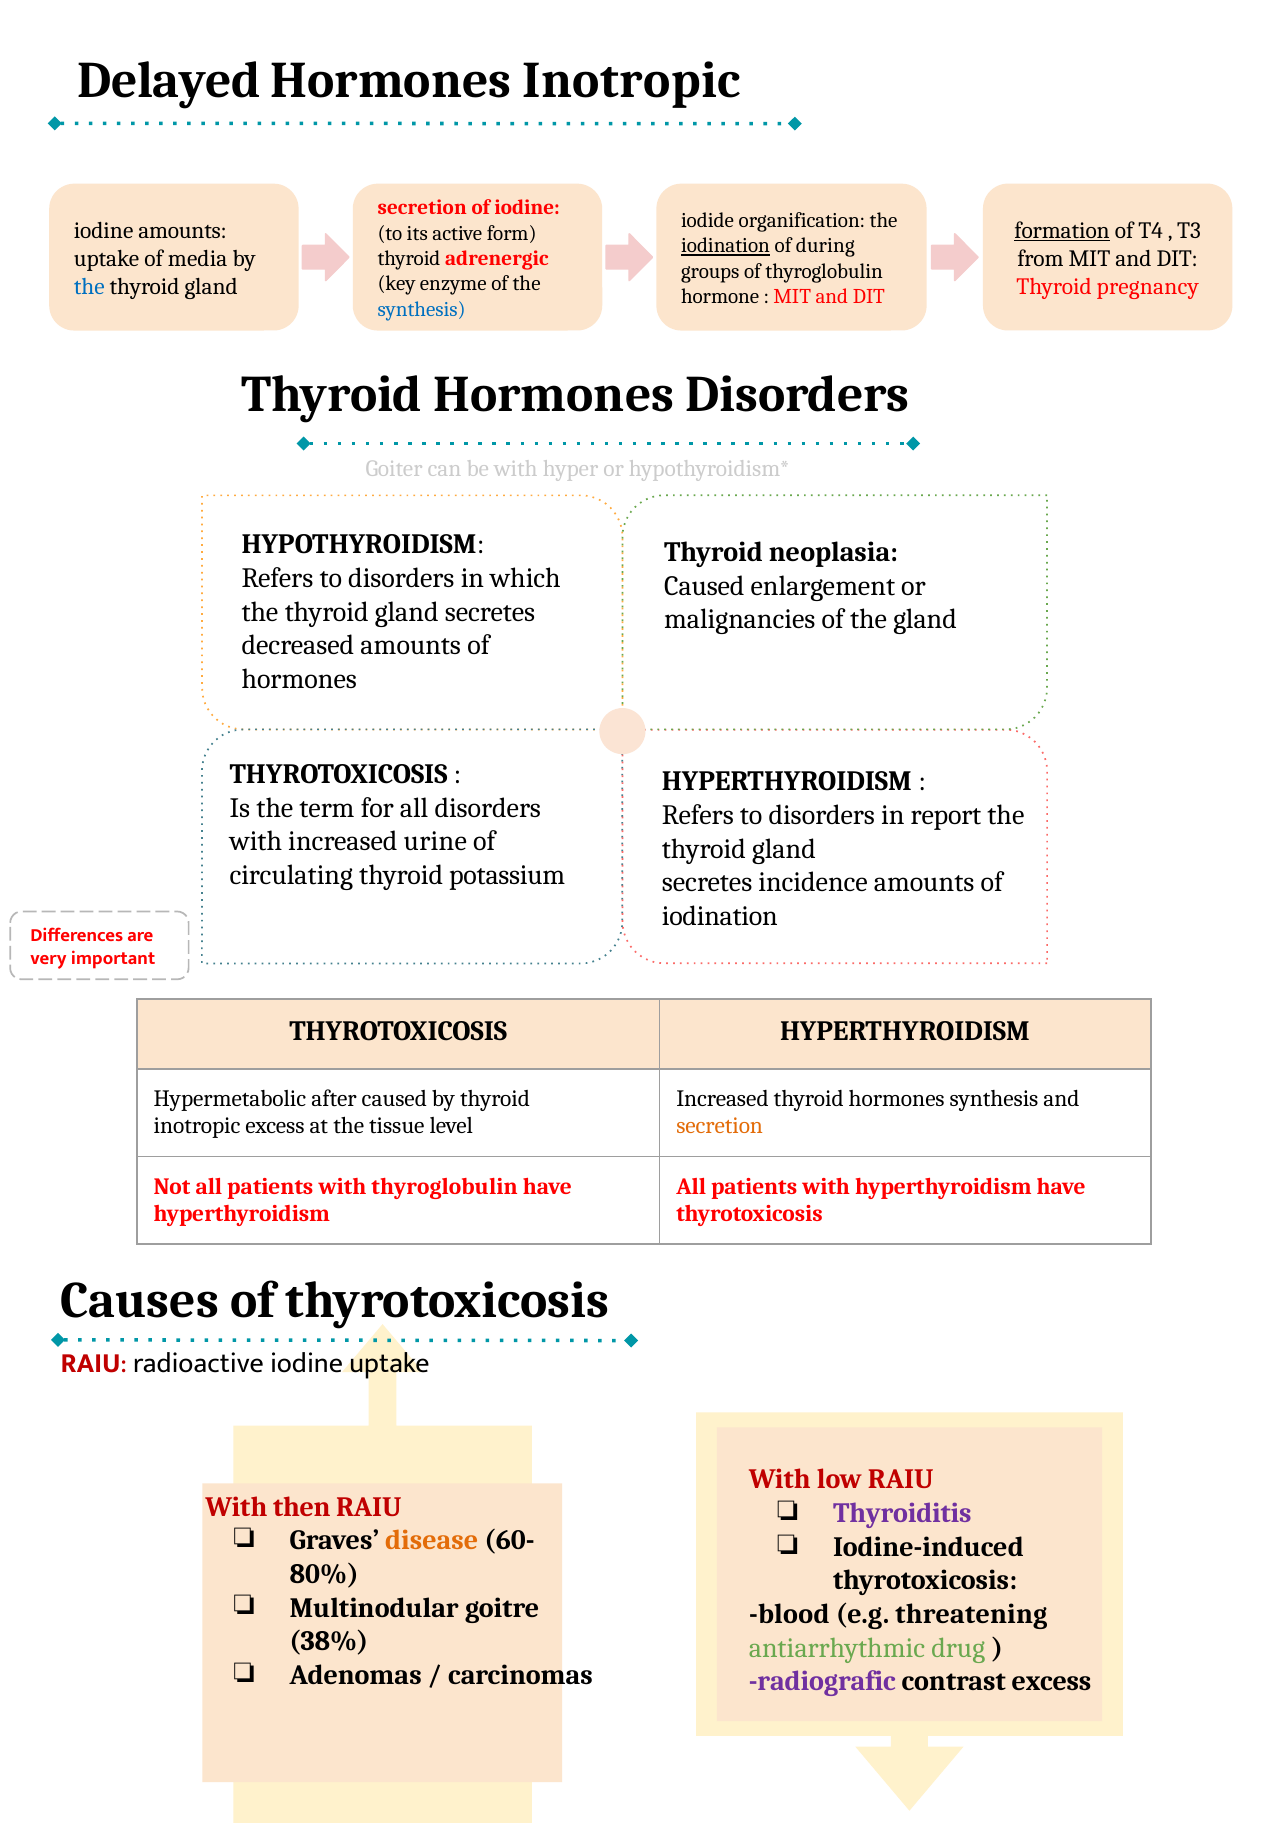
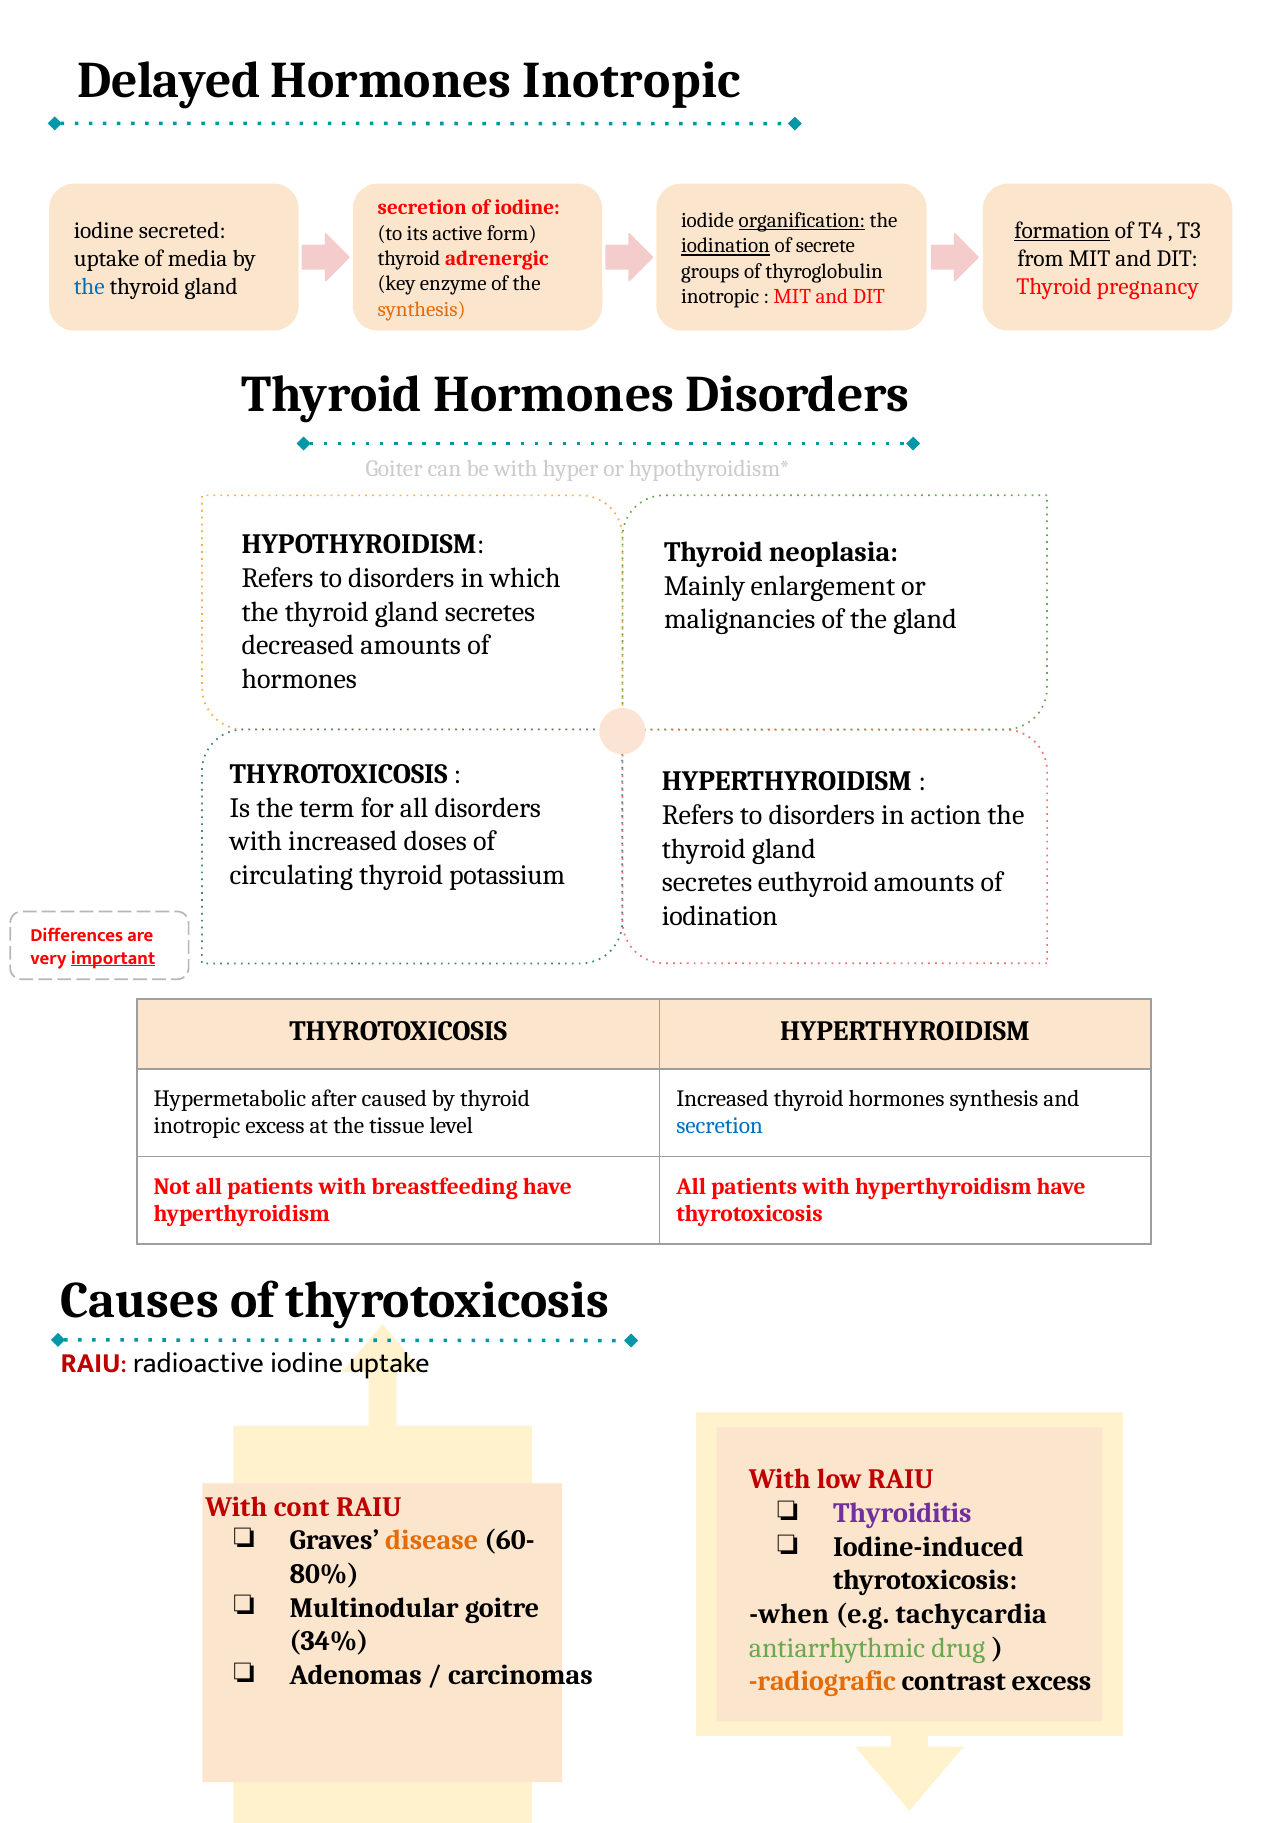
organification underline: none -> present (802, 221)
iodine amounts: amounts -> secreted (182, 231)
during: during -> secrete (826, 246)
hormone: hormone -> inotropic (720, 297)
synthesis colour: blue -> orange (422, 309)
Caused: Caused -> Mainly (704, 586)
report: report -> action (946, 816)
urine: urine -> doses (435, 842)
incidence: incidence -> euthyroid (813, 883)
important underline: none -> present (113, 958)
secretion colour: orange -> blue (720, 1127)
with thyroglobulin: thyroglobulin -> breastfeeding (445, 1187)
then: then -> cont (302, 1507)
blood: blood -> when (789, 1615)
threatening: threatening -> tachycardia (971, 1615)
38%: 38% -> 34% (329, 1642)
radiografic colour: purple -> orange (822, 1682)
